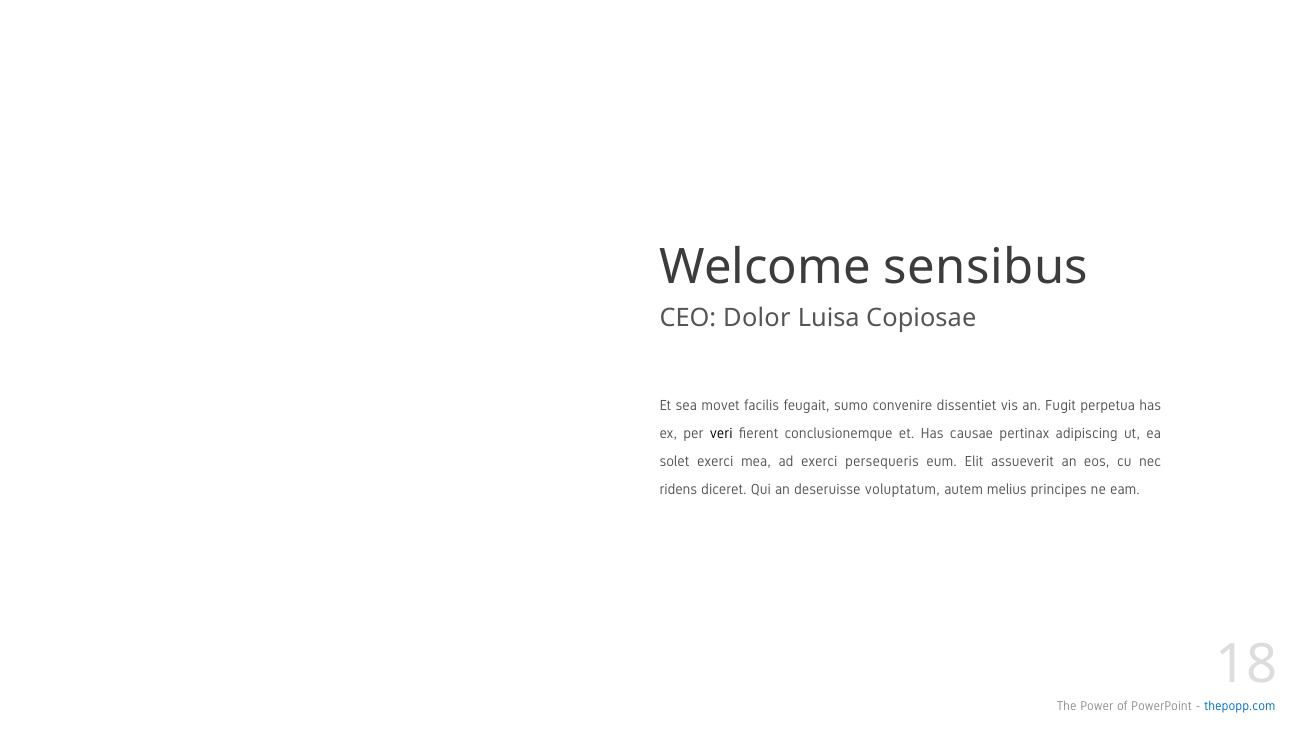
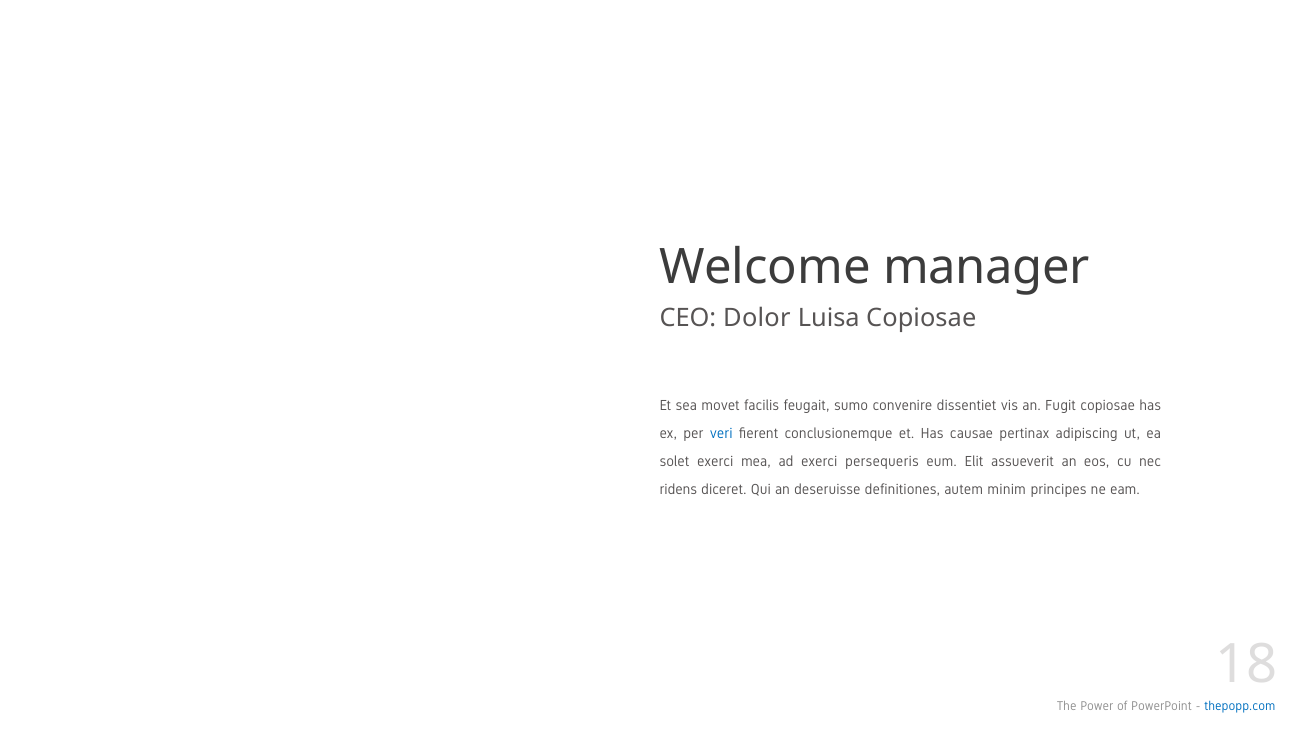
sensibus: sensibus -> manager (987, 267)
Fugit perpetua: perpetua -> copiosae (1108, 406)
veri colour: black -> blue (721, 434)
voluptatum: voluptatum -> definitiones (902, 490)
melius: melius -> minim (1007, 490)
